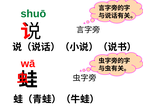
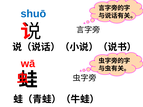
shuō colour: green -> blue (33, 14)
